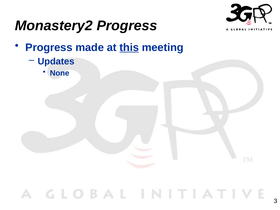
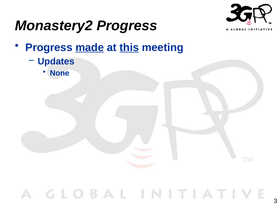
made underline: none -> present (90, 47)
